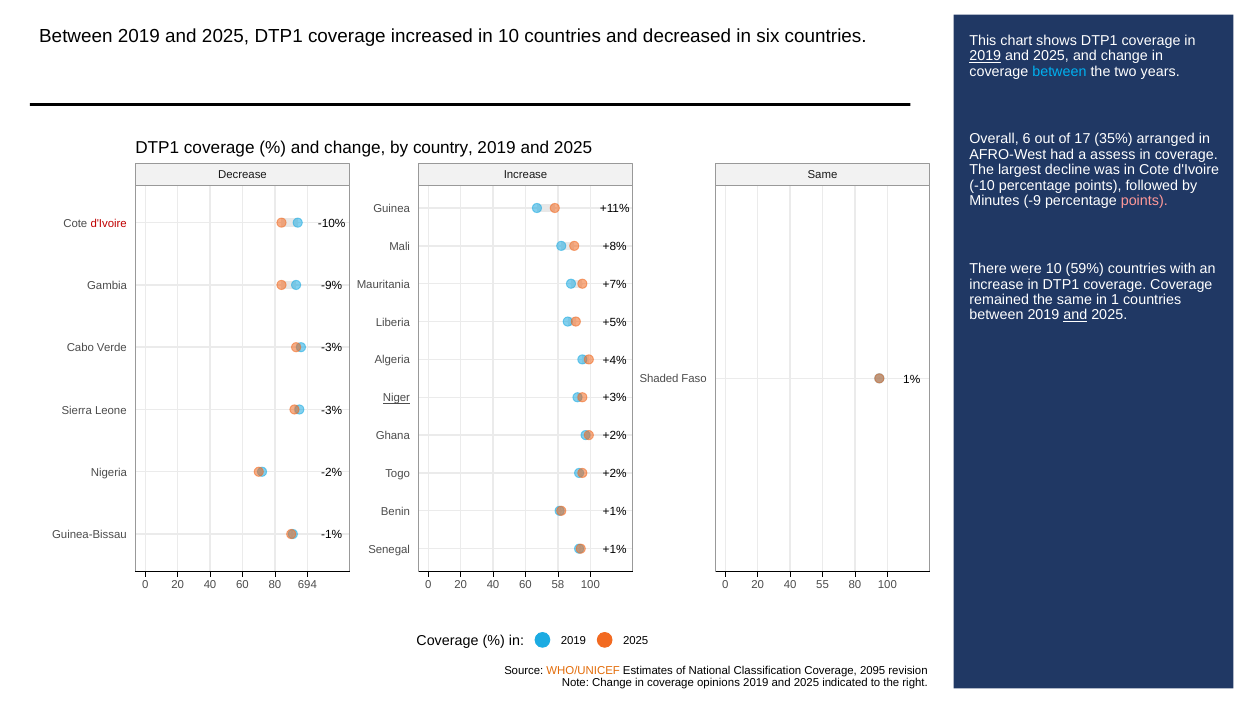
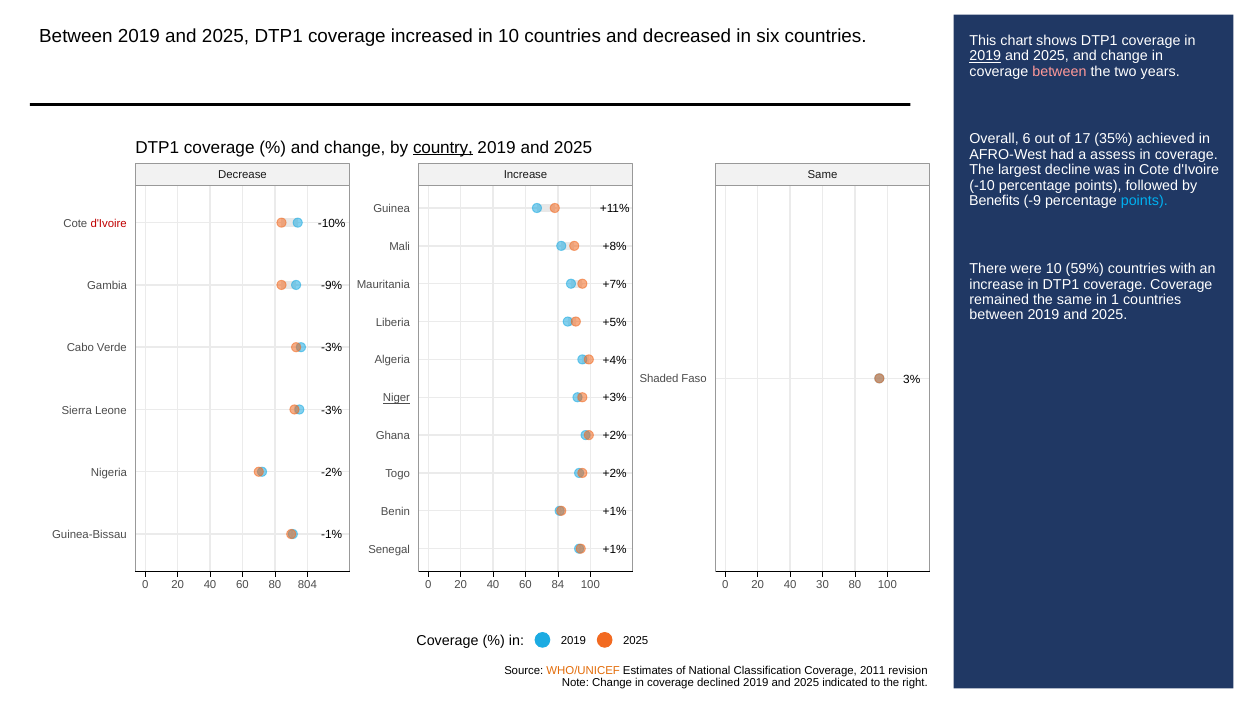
between colour: light blue -> pink (1059, 71)
arranged: arranged -> achieved (1166, 139)
country underline: none -> present (443, 147)
Minutes: Minutes -> Benefits (994, 201)
points colour: pink -> light blue (1144, 201)
and underline: present -> none (1075, 315)
1%: 1% -> 3% (912, 379)
694: 694 -> 804 (307, 584)
58: 58 -> 84 (558, 584)
55: 55 -> 30 (823, 584)
2095: 2095 -> 2011 (873, 670)
opinions: opinions -> declined (719, 682)
